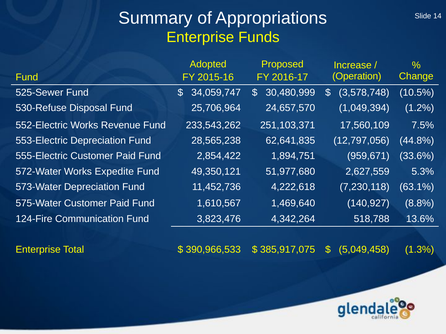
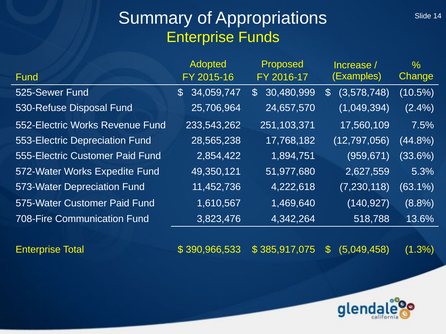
Operation: Operation -> Examples (357, 76)
1.2%: 1.2% -> 2.4% (420, 108)
62,641,835: 62,641,835 -> 17,768,182 (290, 141)
124-Fire: 124-Fire -> 708-Fire (34, 219)
